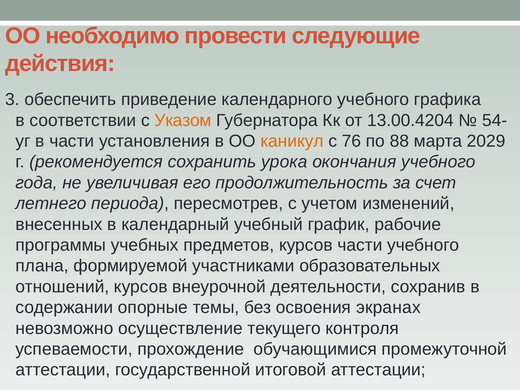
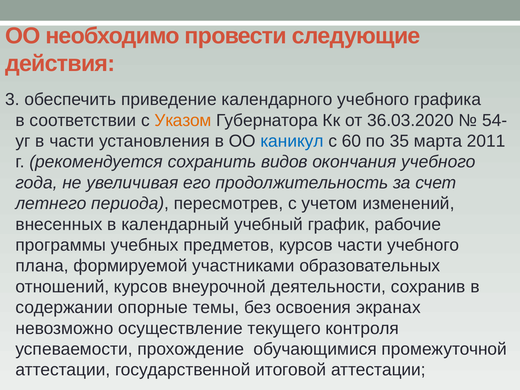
13.00.4204: 13.00.4204 -> 36.03.2020 (410, 120)
каникул colour: orange -> blue (292, 141)
76: 76 -> 60 (352, 141)
88: 88 -> 35 (399, 141)
2029: 2029 -> 2011 (486, 141)
урока: урока -> видов (284, 162)
